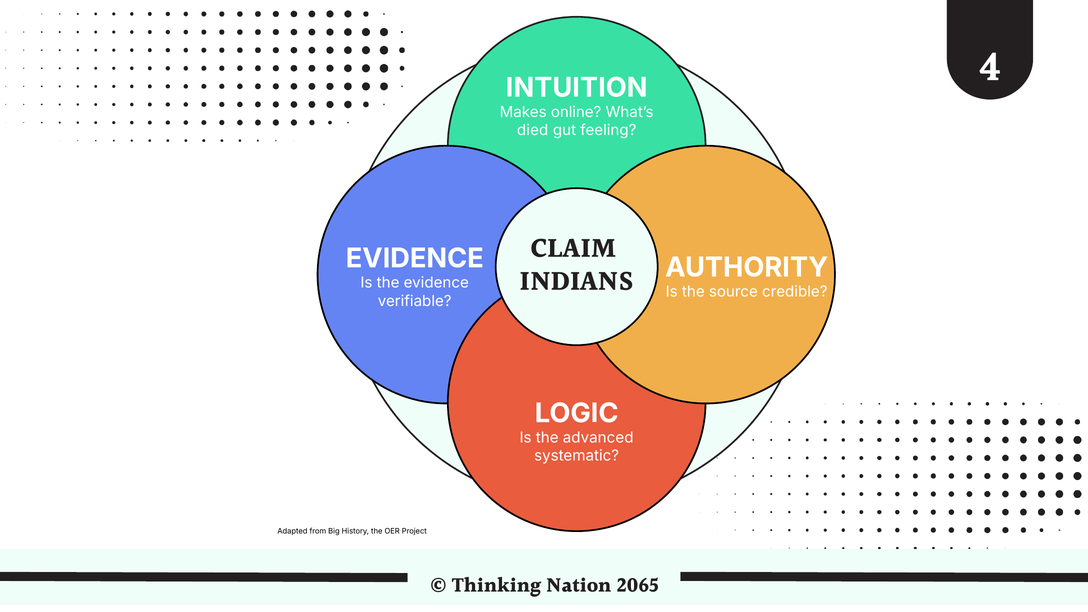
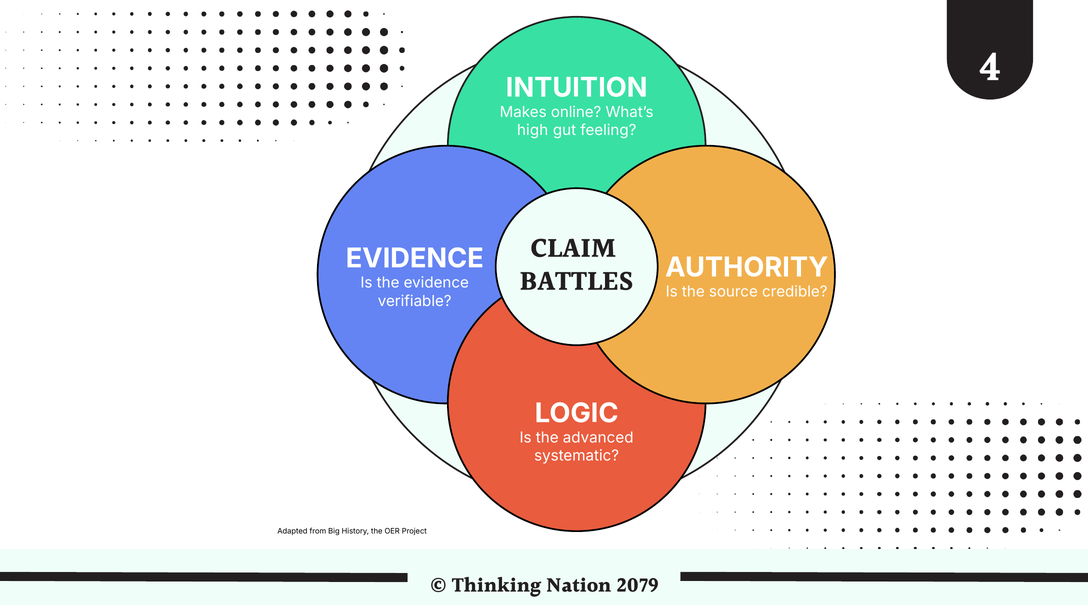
died: died -> high (533, 130)
INDIANS: INDIANS -> BATTLES (577, 282)
2065: 2065 -> 2079 (637, 586)
